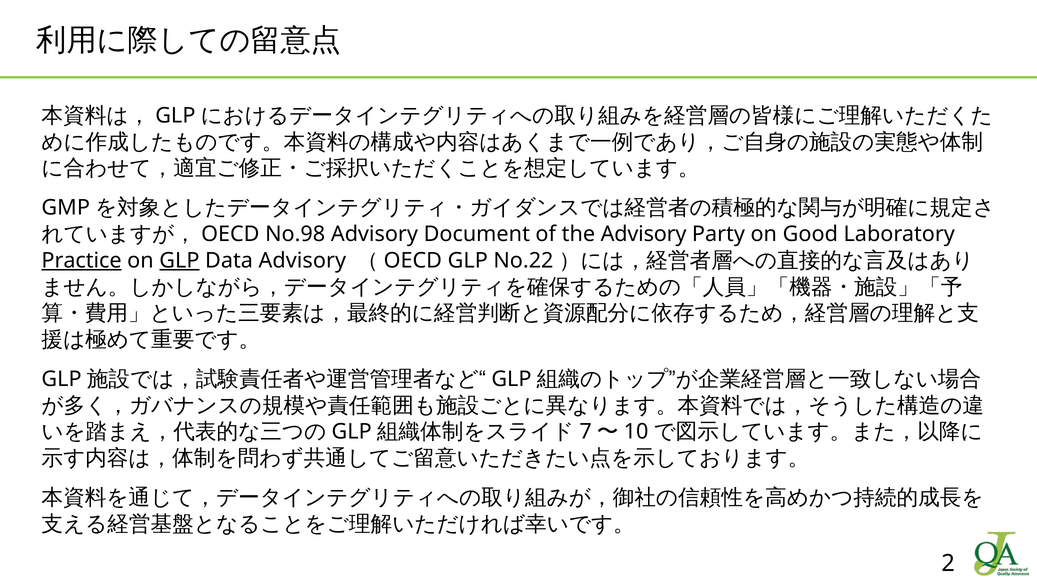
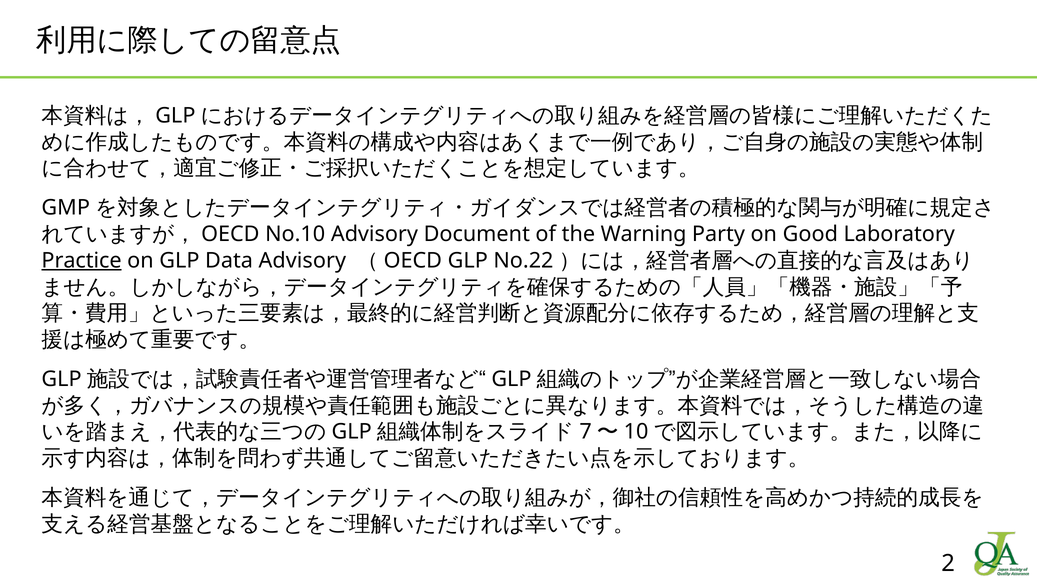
No.98: No.98 -> No.10 (295, 234)
the Advisory: Advisory -> Warning (644, 234)
GLP underline: present -> none (179, 261)
